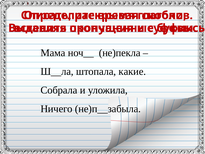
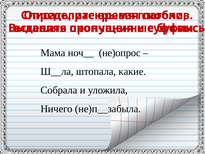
не)пекла: не)пекла -> не)опрос (120, 53)
